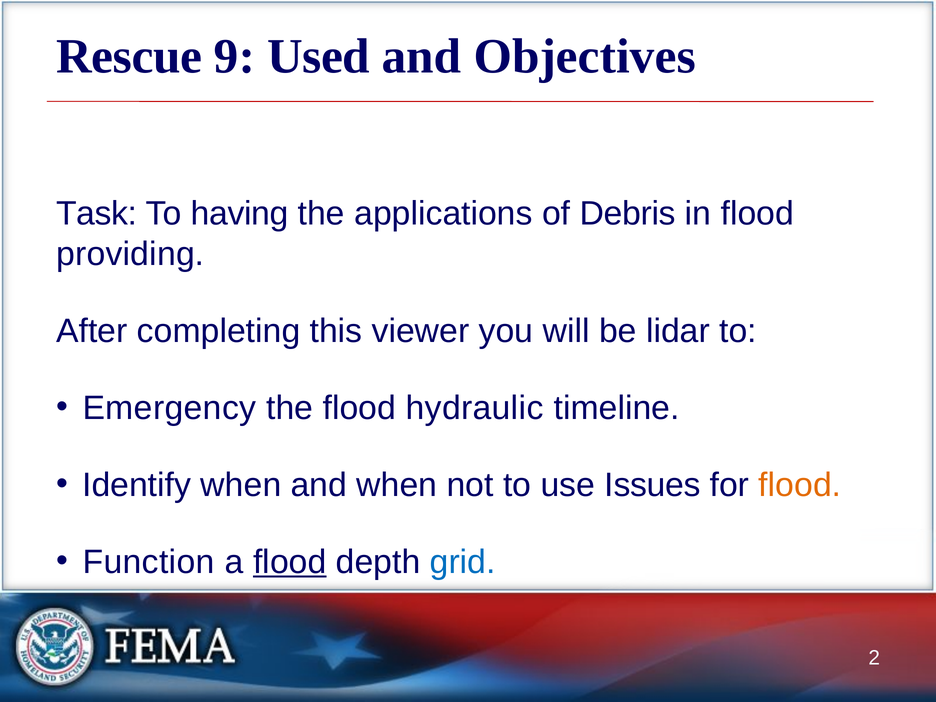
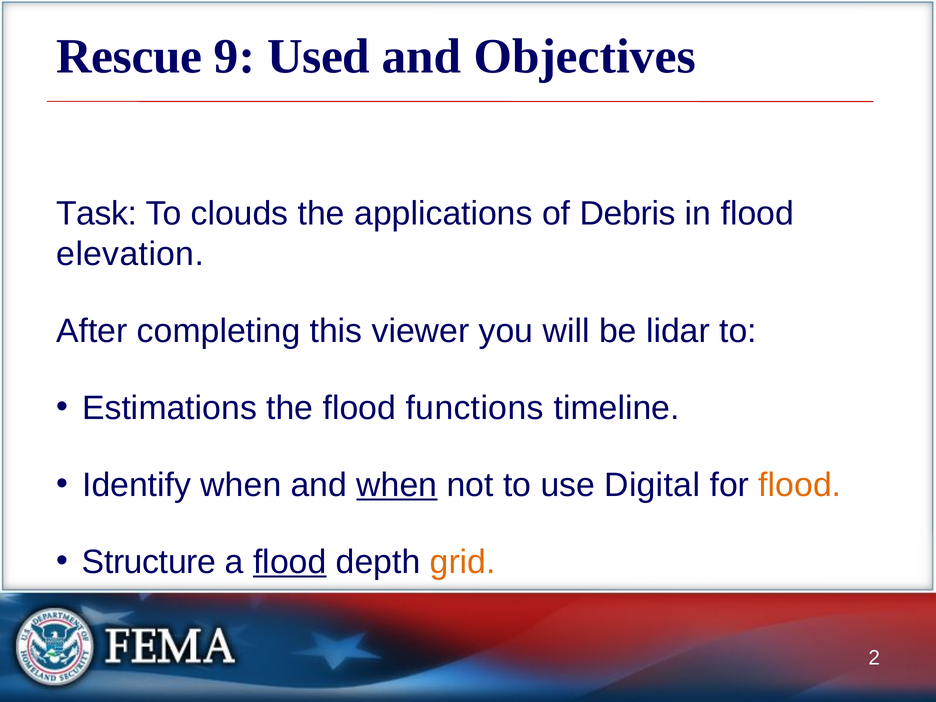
having: having -> clouds (240, 214)
providing: providing -> elevation (130, 254)
Emergency: Emergency -> Estimations (170, 408)
hydraulic: hydraulic -> functions (475, 408)
when underline: none -> present (397, 485)
Issues: Issues -> Digital (652, 485)
Function: Function -> Structure (149, 562)
grid colour: blue -> orange (463, 562)
